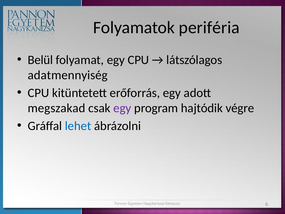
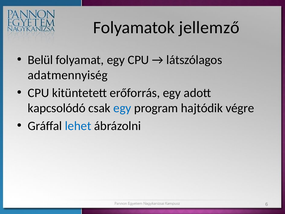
periféria: periféria -> jellemző (209, 28)
megszakad: megszakad -> kapcsolódó (57, 108)
egy colour: purple -> blue (122, 108)
